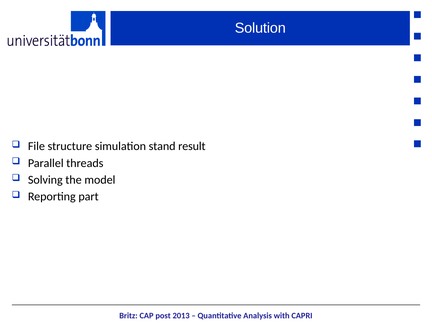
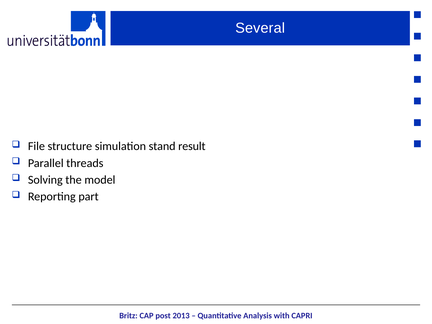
Solution: Solution -> Several (260, 28)
